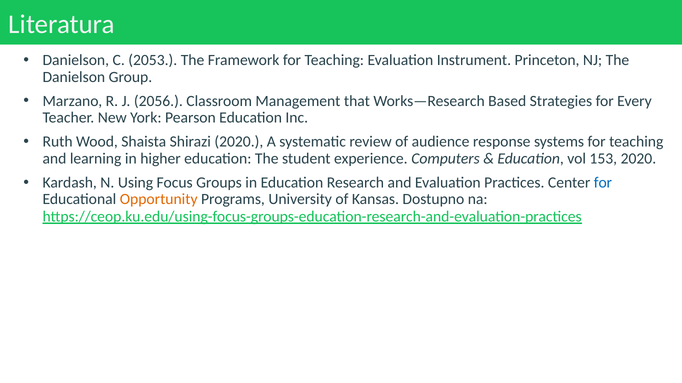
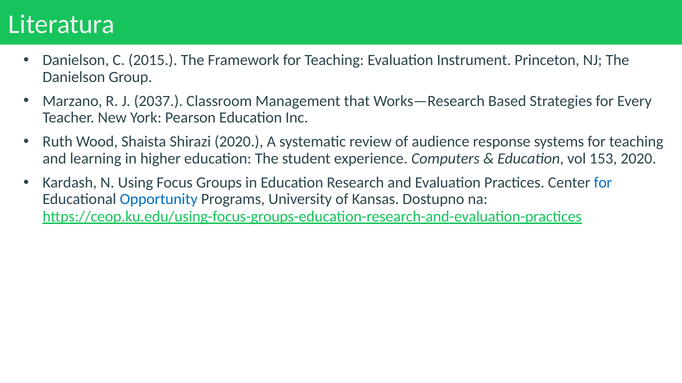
2053: 2053 -> 2015 (153, 60)
2056: 2056 -> 2037 (158, 101)
Opportunity colour: orange -> blue (159, 200)
